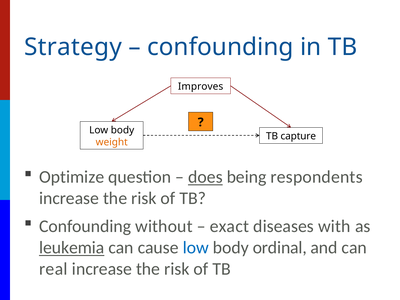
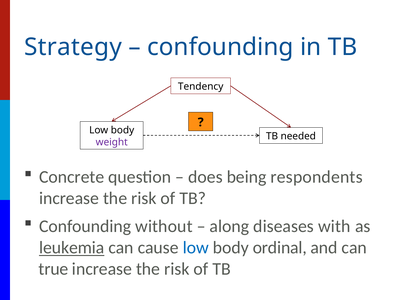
Improves: Improves -> Tendency (201, 87)
capture: capture -> needed (298, 136)
weight colour: orange -> purple (112, 142)
Optimize: Optimize -> Concrete (72, 177)
does underline: present -> none (205, 177)
exact: exact -> along (229, 226)
real: real -> true (54, 269)
